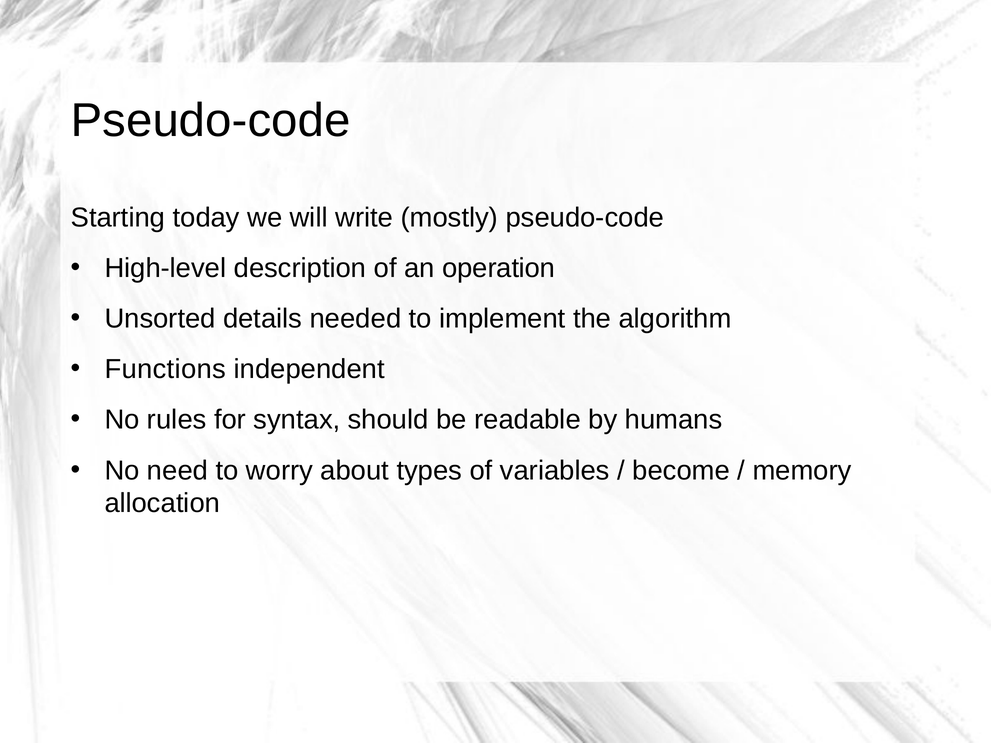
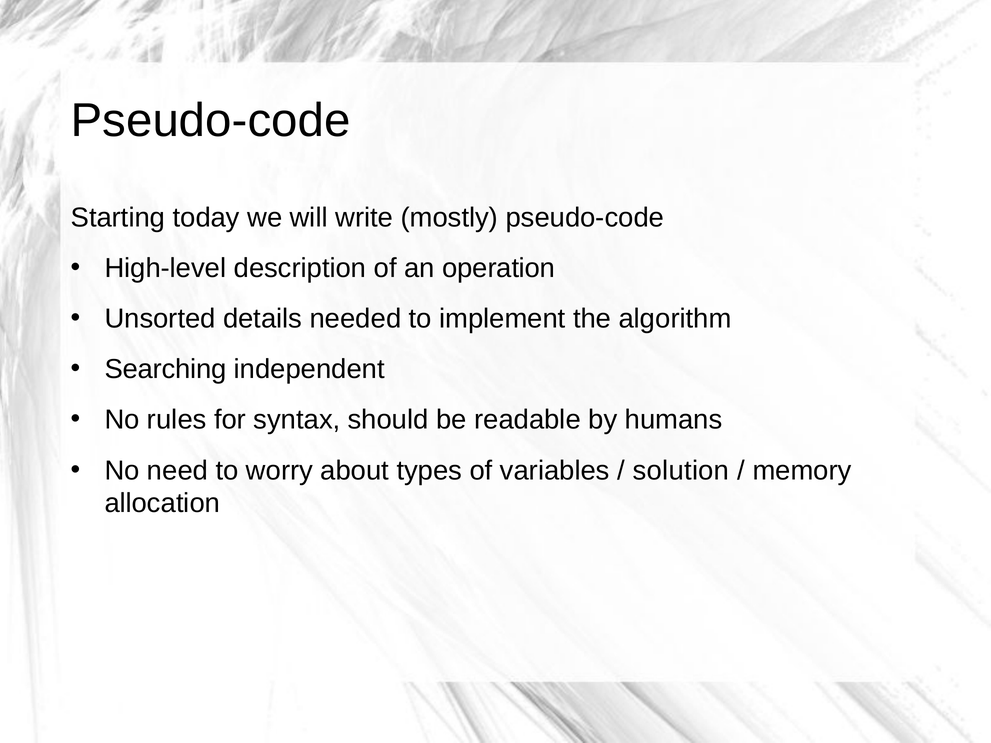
Functions: Functions -> Searching (166, 369)
become: become -> solution (681, 471)
